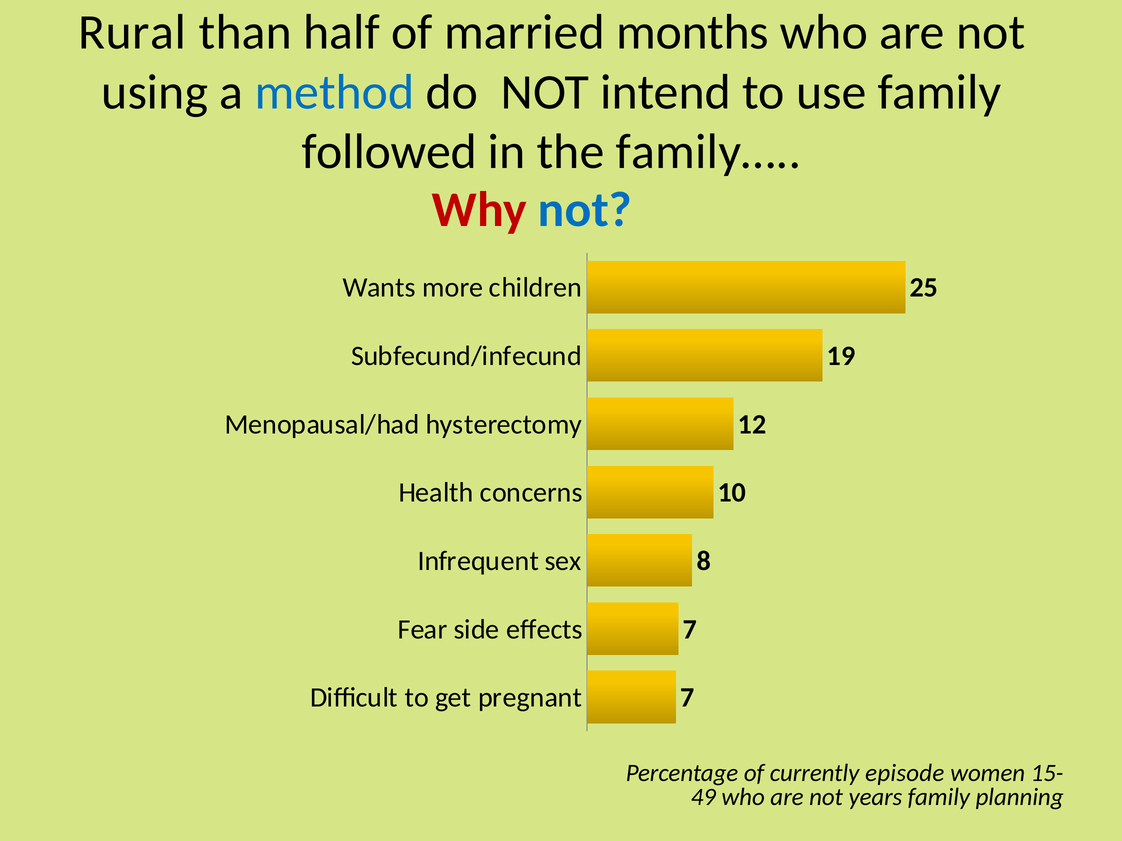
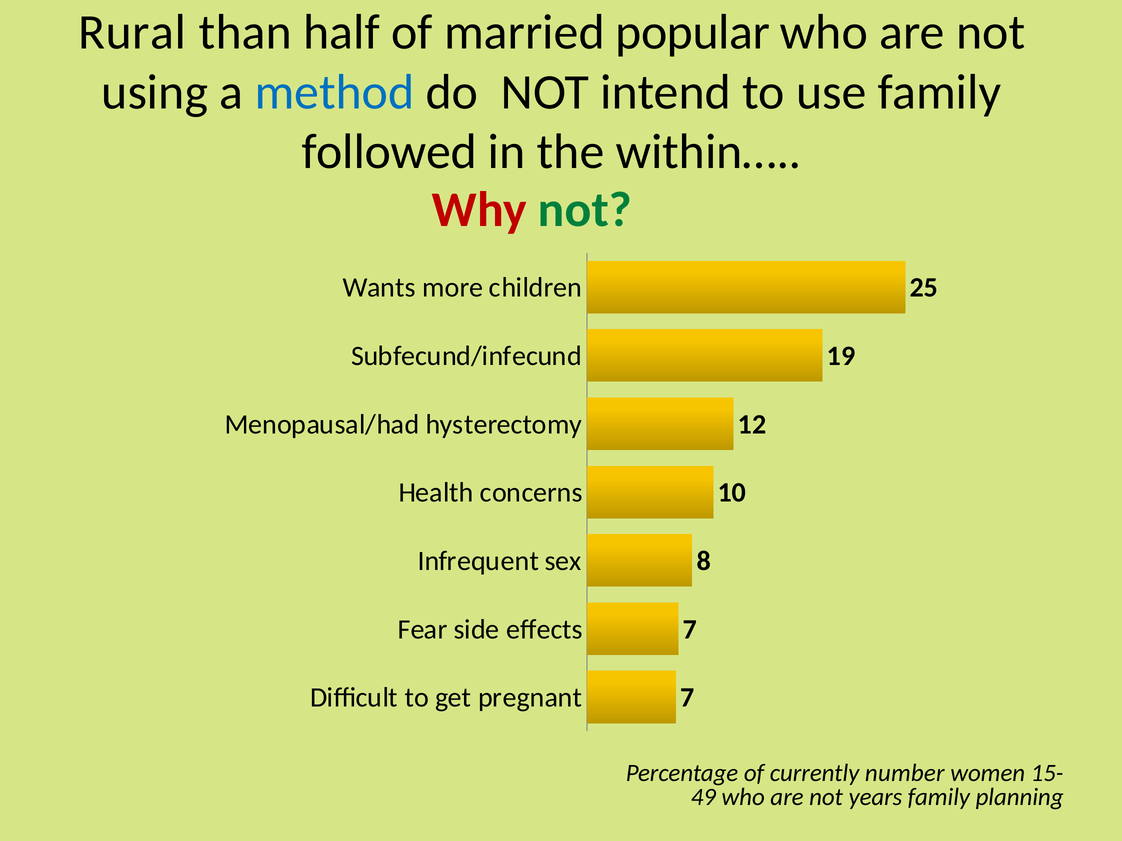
months: months -> popular (693, 32)
family…: family… -> within… (709, 152)
not colour: blue -> green (585, 210)
episode: episode -> number (905, 774)
